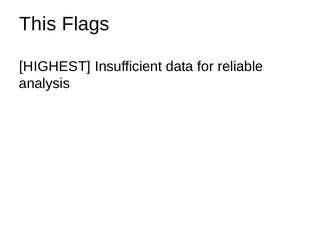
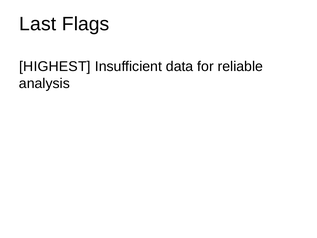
This: This -> Last (38, 24)
